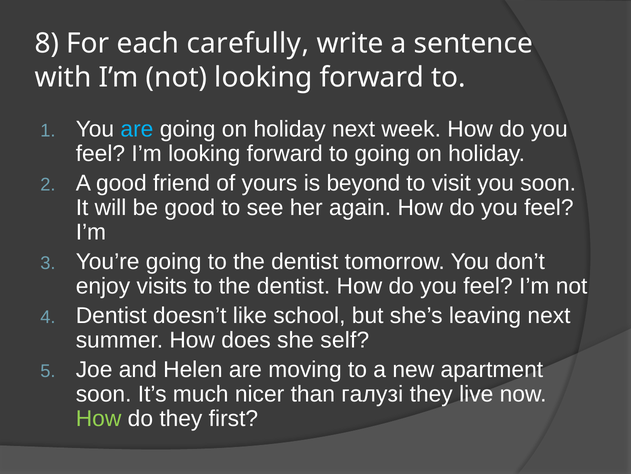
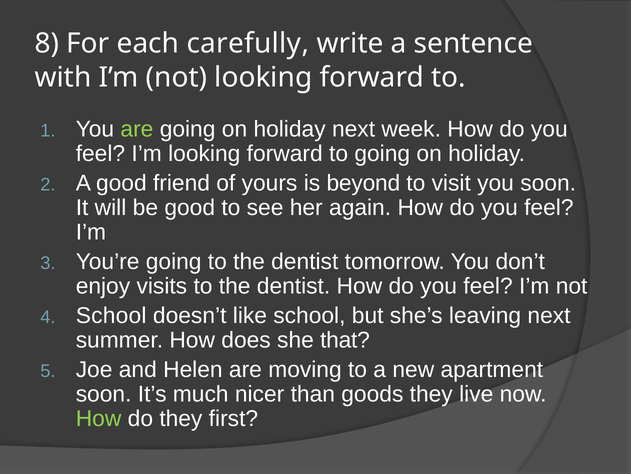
are colour: light blue -> light green (137, 129)
Dentist: Dentist -> School (111, 315)
self: self -> that (345, 340)
галузі: галузі -> goods (372, 394)
